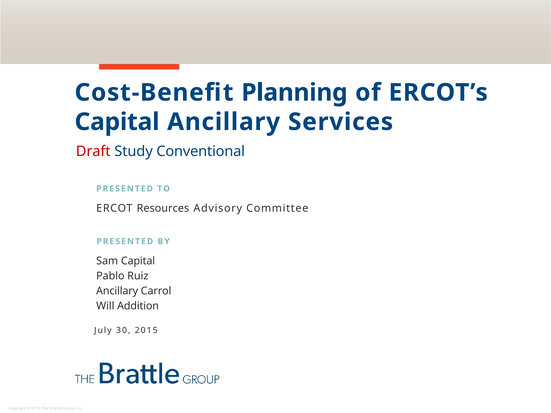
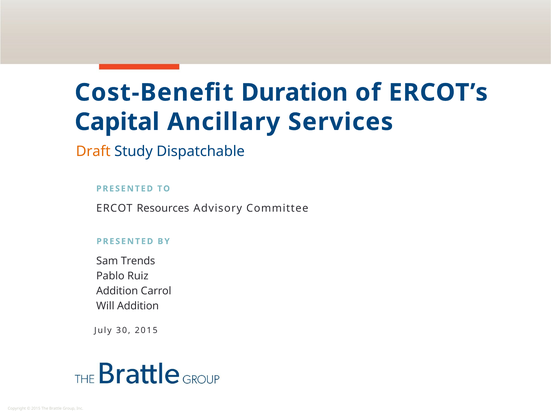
Planning: Planning -> Duration (294, 93)
Draft colour: red -> orange (93, 152)
Conventional: Conventional -> Dispatchable (201, 152)
Sam Capital: Capital -> Trends (138, 261)
Ancillary: Ancillary -> Addition (117, 291)
